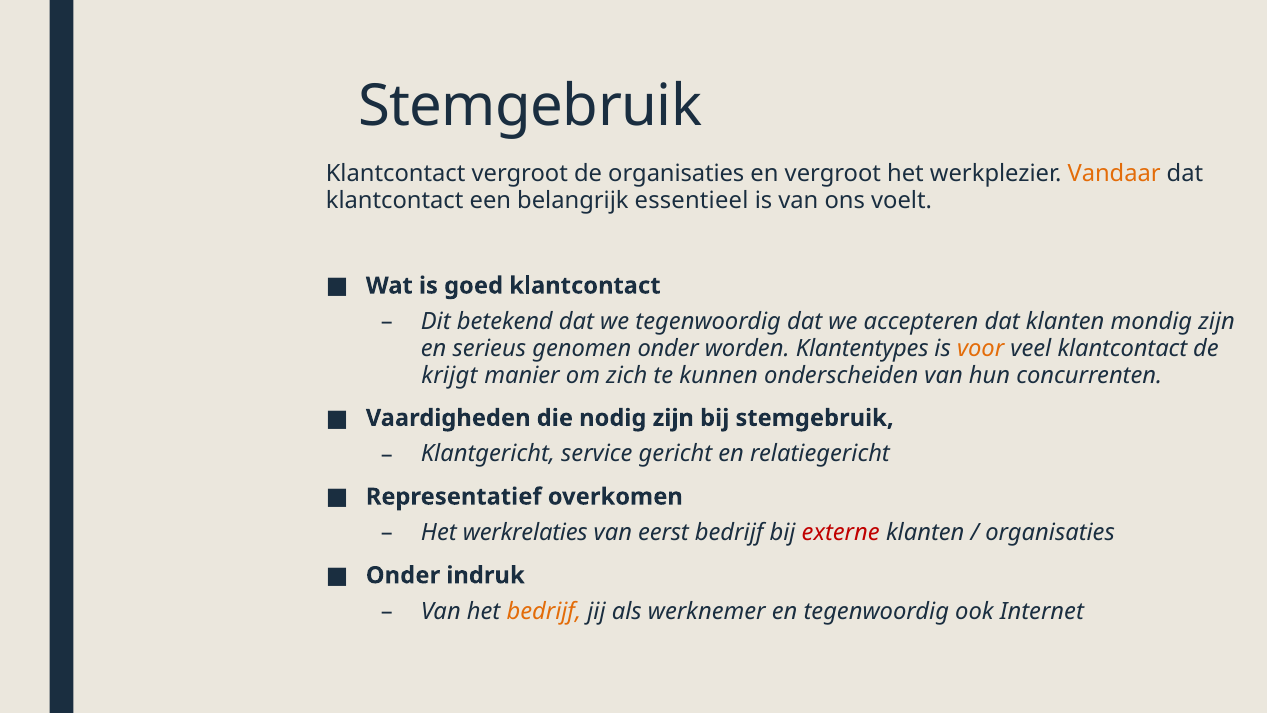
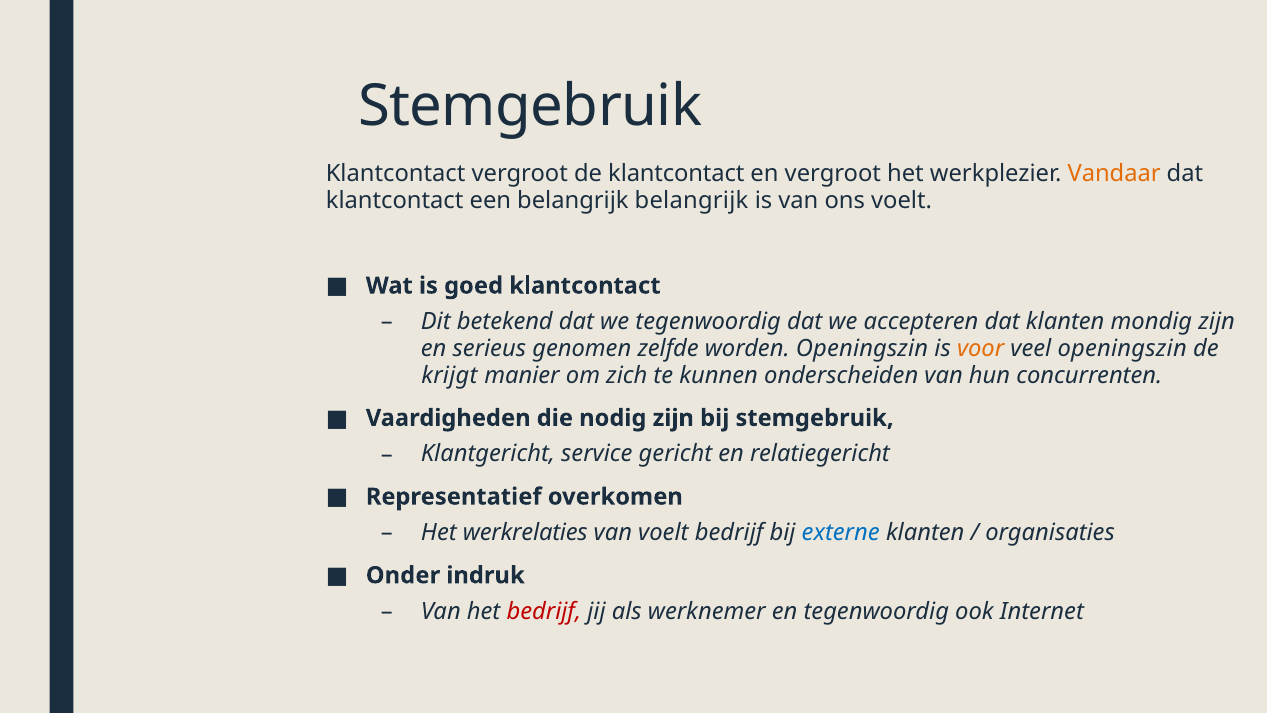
de organisaties: organisaties -> klantcontact (676, 173)
belangrijk essentieel: essentieel -> belangrijk (692, 200)
genomen onder: onder -> zelfde (668, 348)
worden Klantentypes: Klantentypes -> Openingszin (862, 348)
veel klantcontact: klantcontact -> openingszin (1122, 348)
van eerst: eerst -> voelt (663, 533)
externe colour: red -> blue (841, 533)
bedrijf colour: orange -> red (544, 611)
